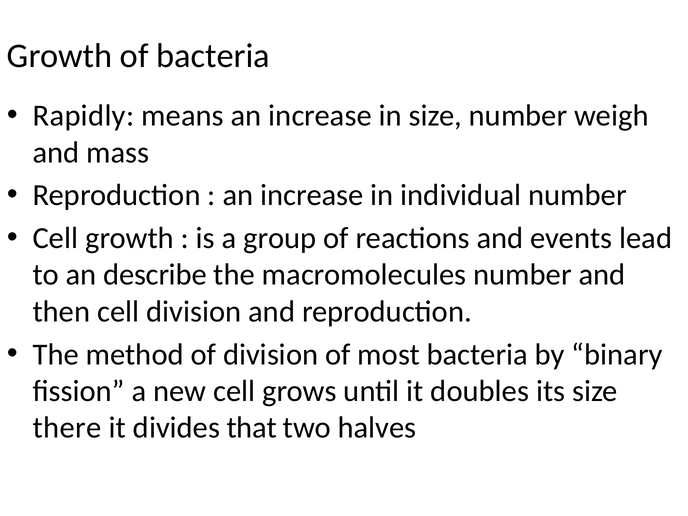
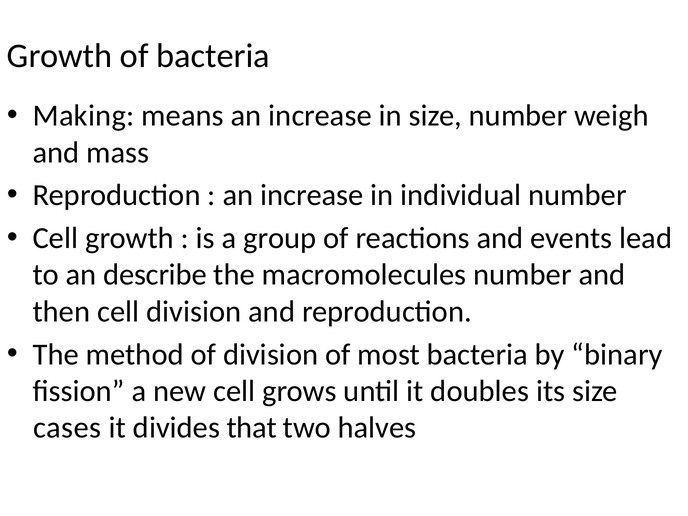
Rapidly: Rapidly -> Making (84, 116)
there: there -> cases (67, 428)
